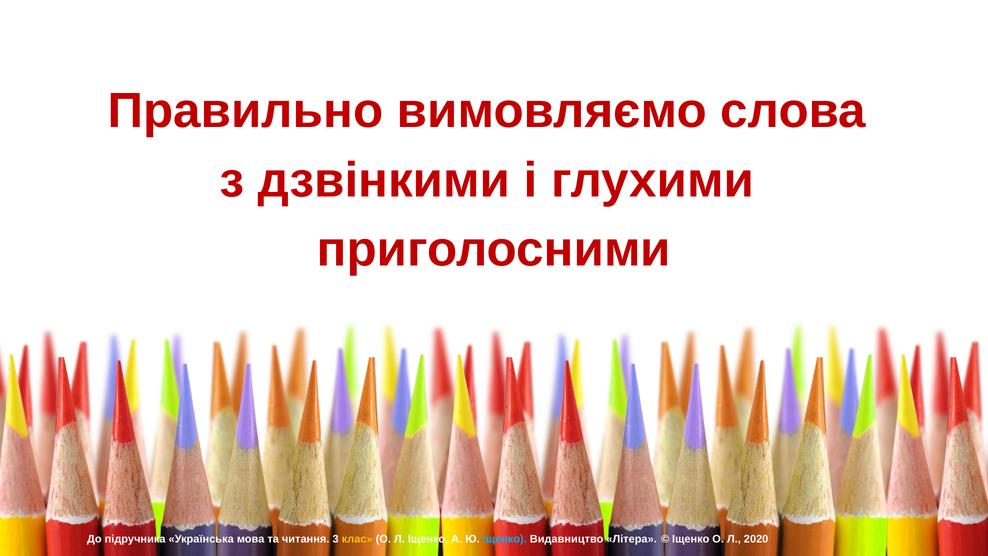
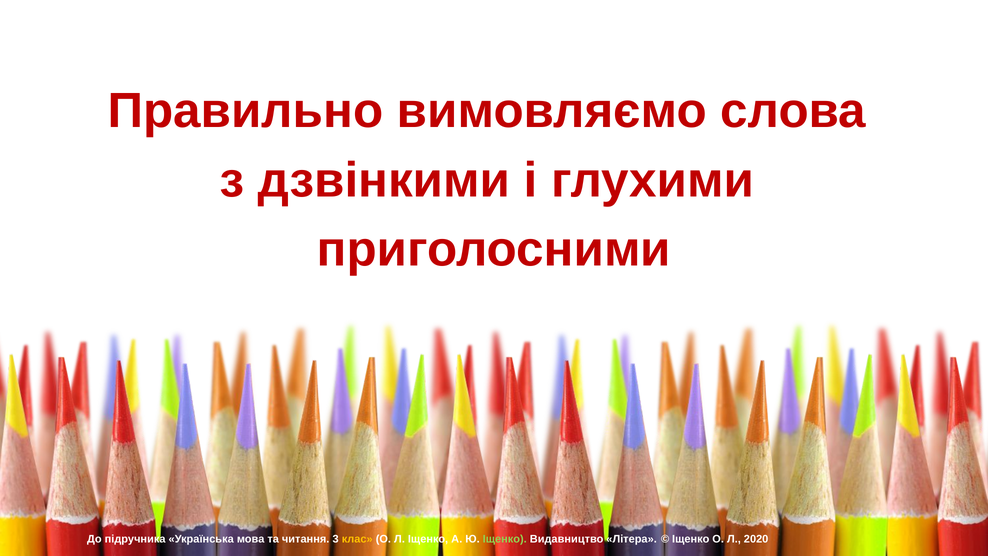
Іщенко colour: light blue -> light green (505, 539)
